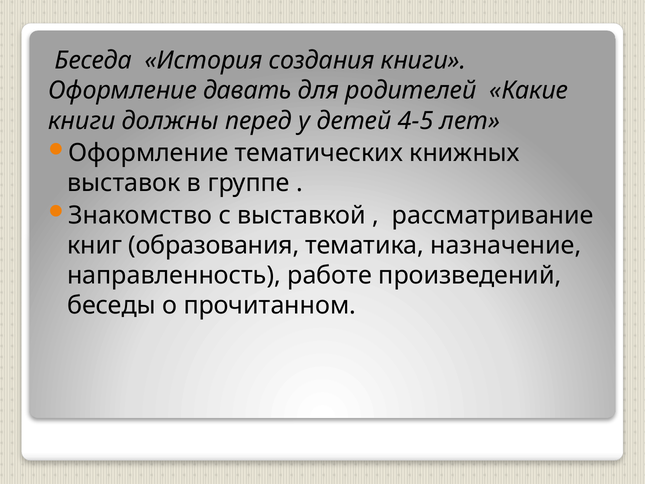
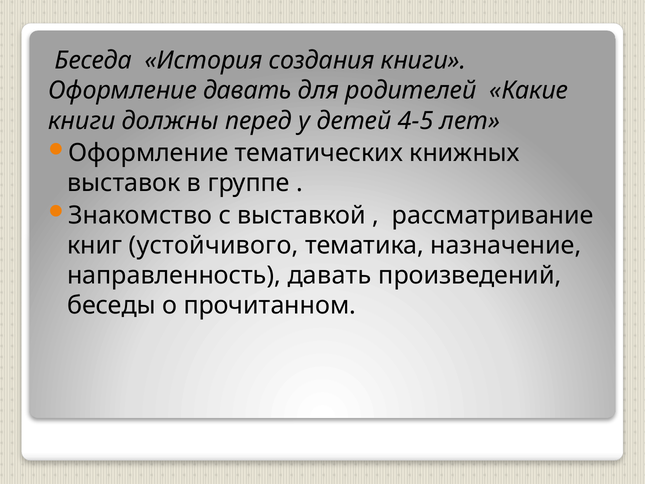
образования: образования -> устойчивого (214, 245)
направленность работе: работе -> давать (329, 275)
